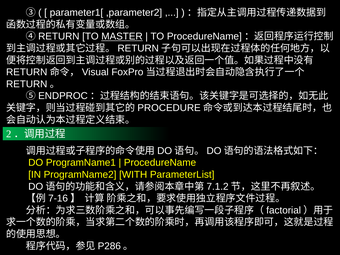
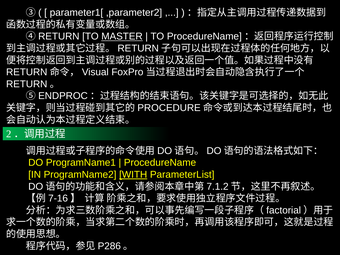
WITH underline: none -> present (133, 175)
